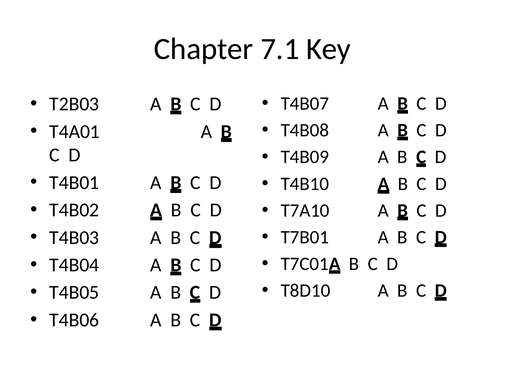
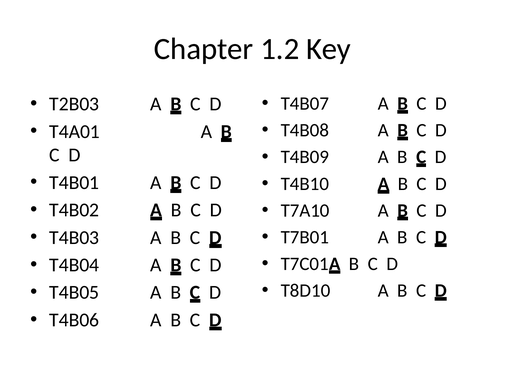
7.1: 7.1 -> 1.2 (280, 49)
